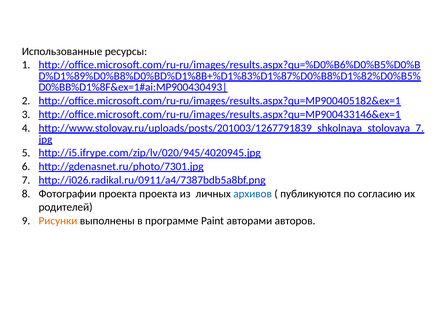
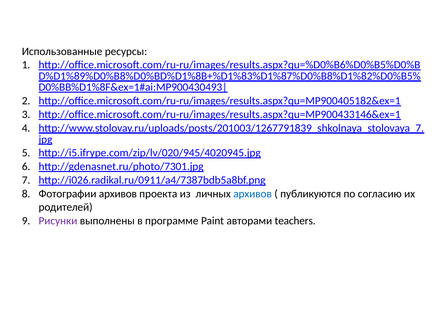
Фотографии проекта: проекта -> архивов (118, 194)
Рисунки colour: orange -> purple (58, 221)
авторов: авторов -> teachers (295, 221)
